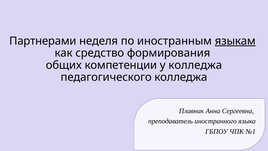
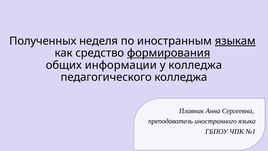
Партнерами: Партнерами -> Полученных (43, 41)
формирования underline: none -> present (169, 53)
компетенции: компетенции -> информации (121, 65)
